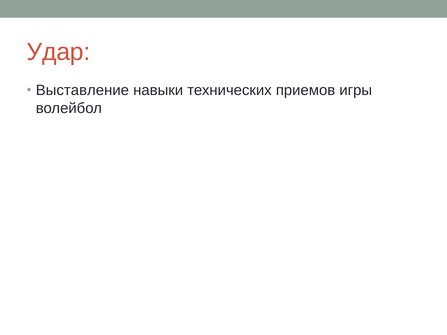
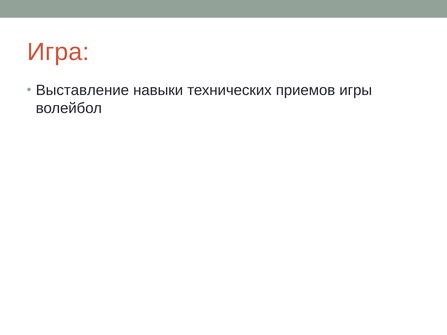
Удар: Удар -> Игра (58, 52)
